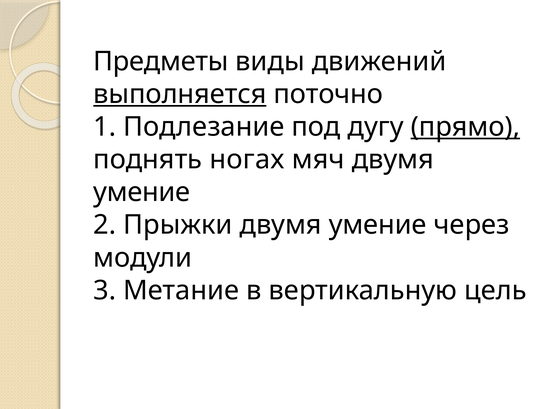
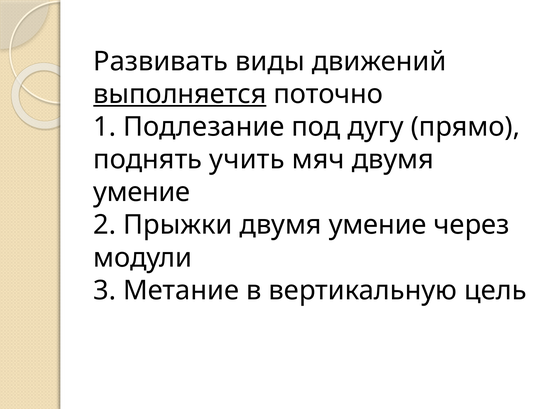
Предметы: Предметы -> Развивать (161, 61)
прямо underline: present -> none (465, 127)
ногах: ногах -> учить (247, 159)
